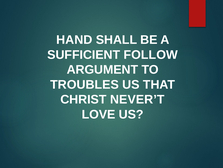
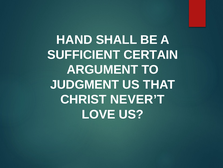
FOLLOW: FOLLOW -> CERTAIN (151, 54)
TROUBLES: TROUBLES -> JUDGMENT (85, 84)
